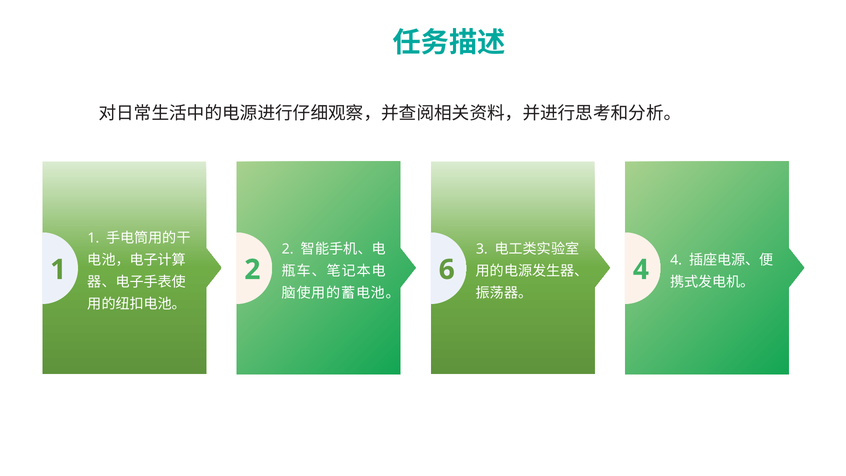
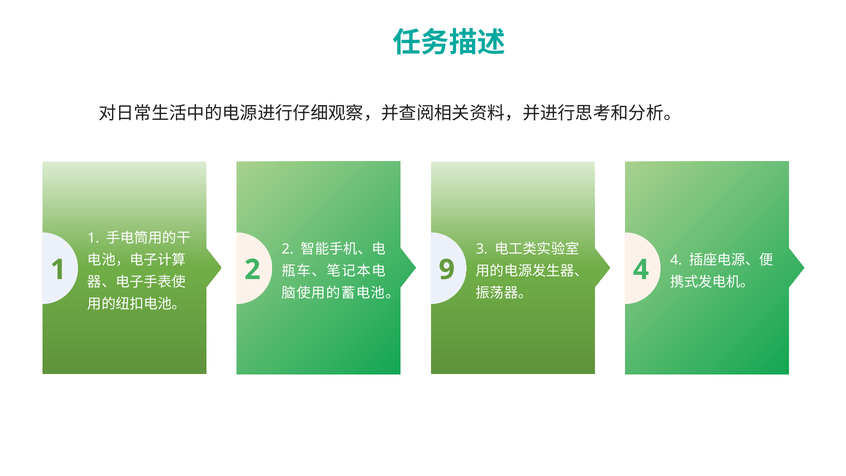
6: 6 -> 9 (447, 270)
